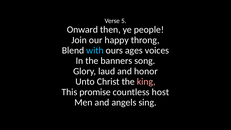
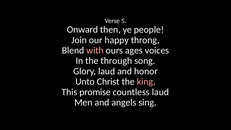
with colour: light blue -> pink (95, 50)
banners: banners -> through (116, 61)
countless host: host -> laud (160, 92)
